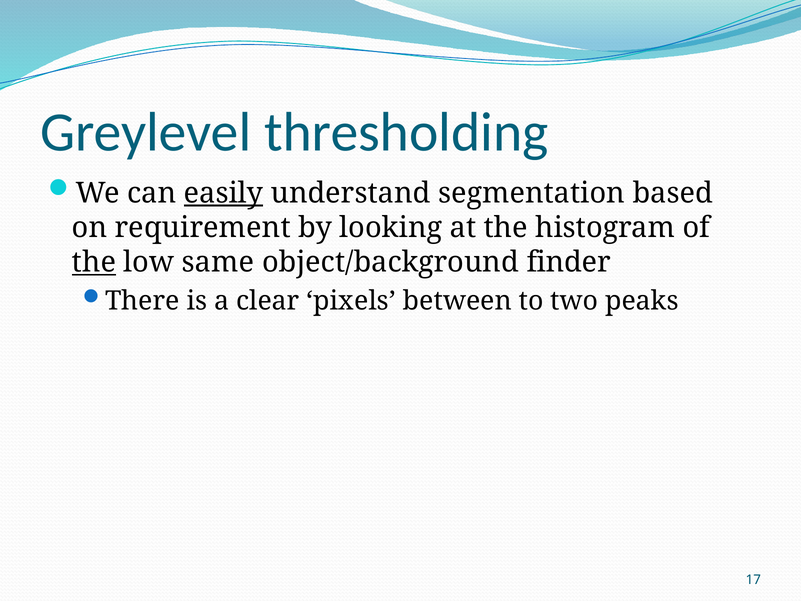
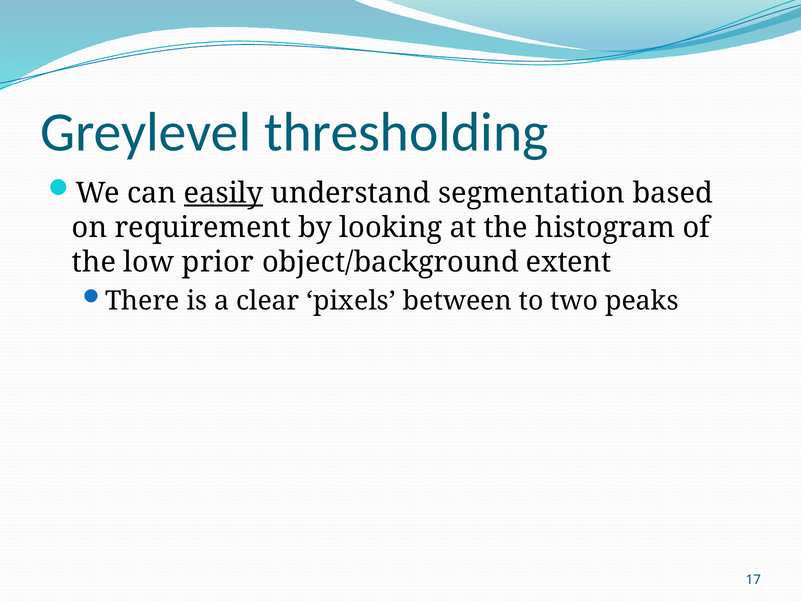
the underline: present -> none (94, 262)
same: same -> prior (218, 262)
finder: finder -> extent (569, 262)
